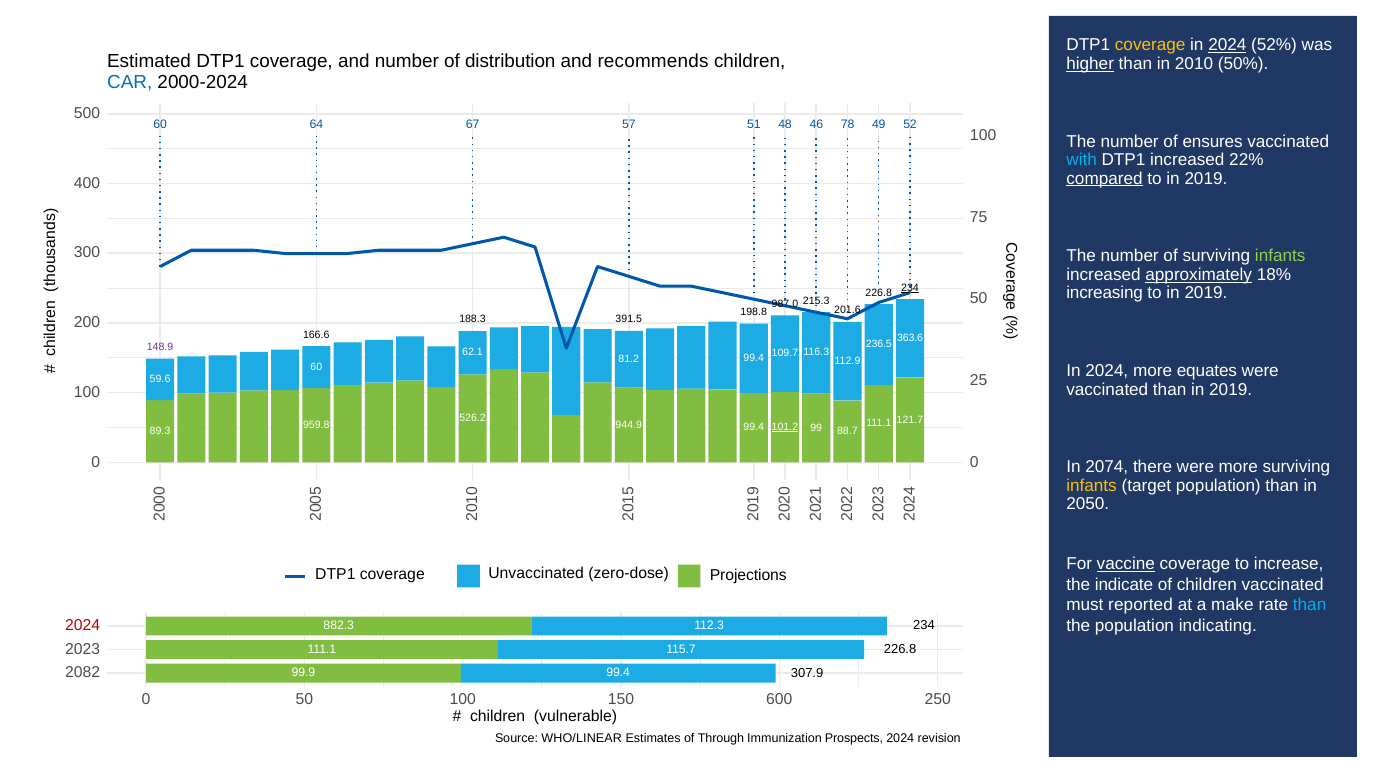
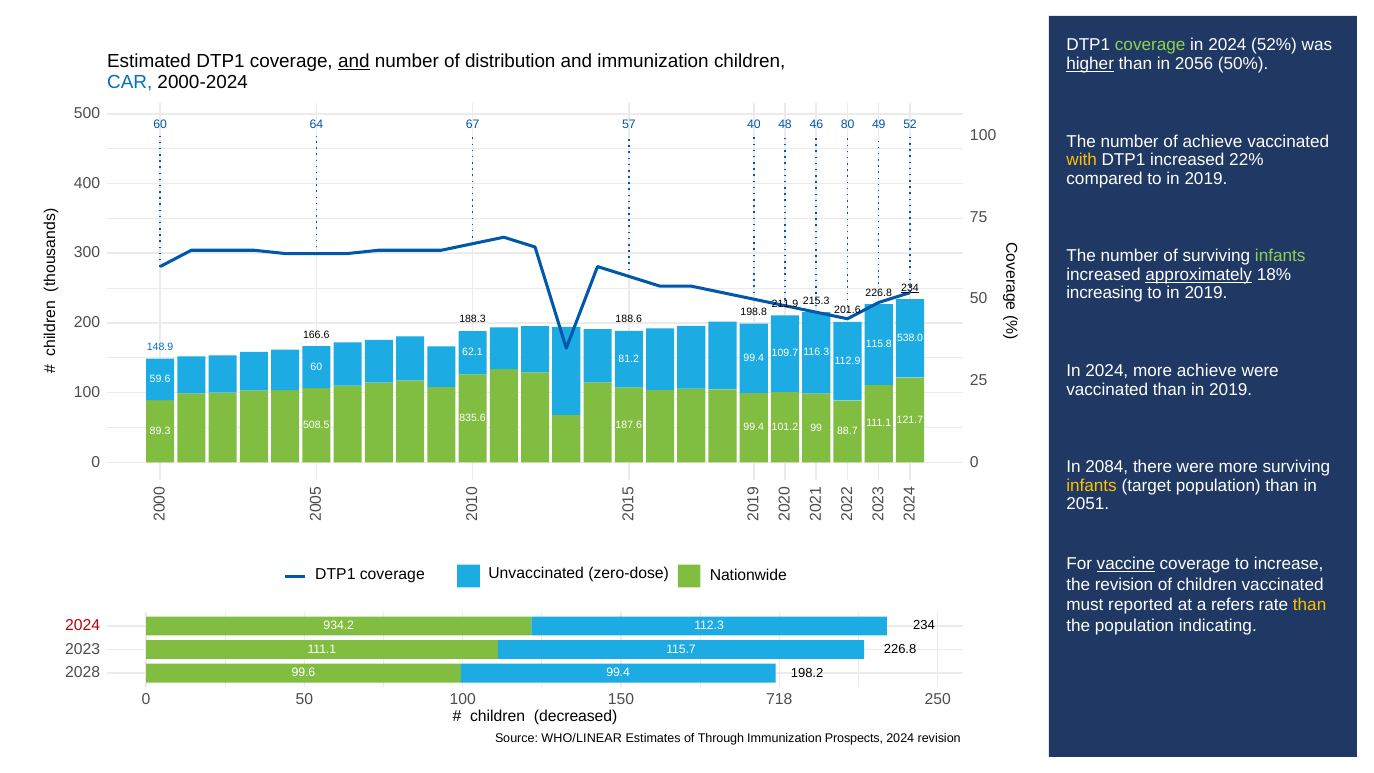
coverage colour: yellow -> light green (1150, 45)
2024 underline: present -> none (1227, 45)
and underline: none -> present (354, 61)
and recommends: recommends -> immunization (653, 61)
2010: 2010 -> 2056 (1194, 64)
51: 51 -> 40 (754, 125)
78: 78 -> 80 (848, 125)
of ensures: ensures -> achieve (1212, 141)
with colour: light blue -> yellow (1082, 160)
compared underline: present -> none (1105, 178)
987.0: 987.0 -> 211.9 (785, 304)
391.5: 391.5 -> 188.6 (629, 319)
363.6: 363.6 -> 538.0 (910, 338)
236.5: 236.5 -> 115.8 (879, 344)
148.9 colour: purple -> blue (160, 347)
more equates: equates -> achieve (1207, 371)
526.2: 526.2 -> 835.6 (473, 418)
944.9: 944.9 -> 187.6 (629, 424)
959.8: 959.8 -> 508.5 (316, 425)
101.2 underline: present -> none (785, 427)
2074: 2074 -> 2084 (1107, 467)
2050: 2050 -> 2051 (1088, 504)
Projections: Projections -> Nationwide (748, 575)
the indicate: indicate -> revision (1124, 584)
make: make -> refers (1233, 605)
than colour: light blue -> yellow (1310, 605)
882.3: 882.3 -> 934.2 (339, 626)
2082: 2082 -> 2028 (83, 672)
307.9: 307.9 -> 198.2 (807, 673)
99.9: 99.9 -> 99.6 (303, 673)
600: 600 -> 718 (779, 699)
vulnerable: vulnerable -> decreased (576, 716)
